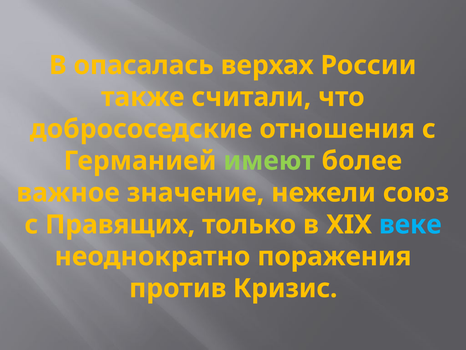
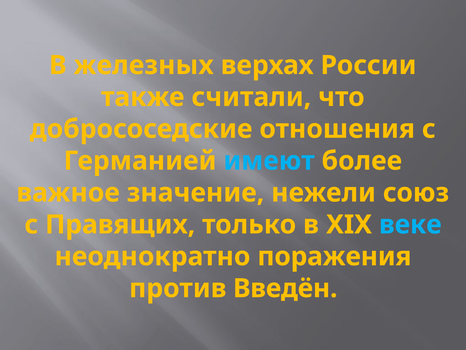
опасалась: опасалась -> железных (144, 65)
имеют colour: light green -> light blue (269, 161)
Кризис: Кризис -> Введён (285, 288)
